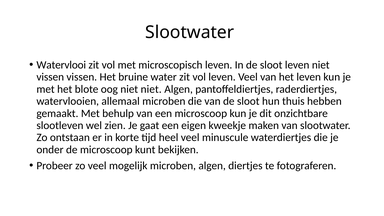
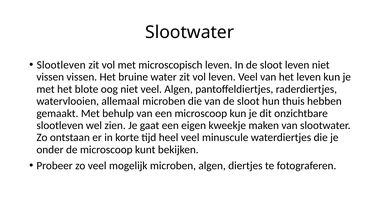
Watervlooi: Watervlooi -> Slootleven (61, 65)
niet niet: niet -> veel (151, 89)
